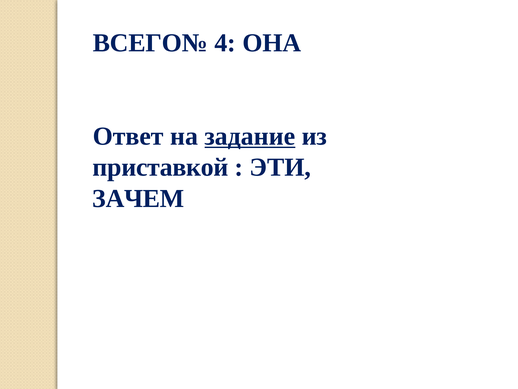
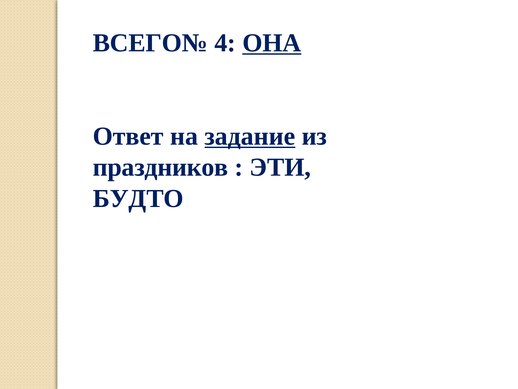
ОНА underline: none -> present (272, 43)
приставкой: приставкой -> праздников (160, 167)
ЗАЧЕМ: ЗАЧЕМ -> БУДТО (138, 198)
